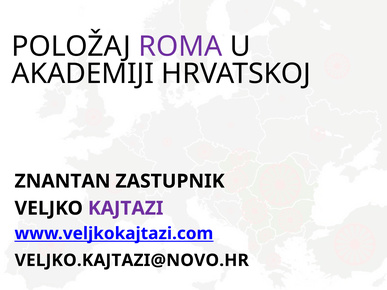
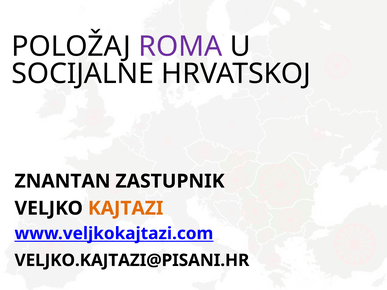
AKADEMIJI: AKADEMIJI -> SOCIJALNE (83, 74)
KAJTAZI colour: purple -> orange (126, 208)
VELJKO.KAJTAZI@NOVO.HR: VELJKO.KAJTAZI@NOVO.HR -> VELJKO.KAJTAZI@PISANI.HR (132, 261)
